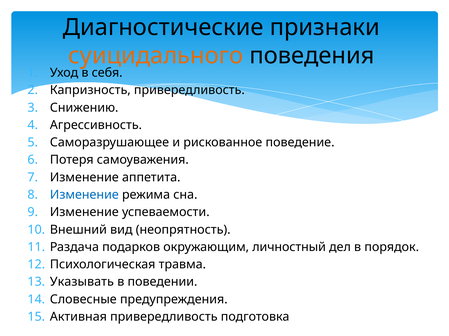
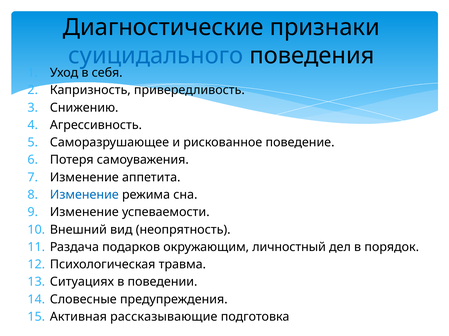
суицидального colour: orange -> blue (156, 56)
Указывать: Указывать -> Ситуациях (82, 282)
Активная привередливость: привередливость -> рассказывающие (164, 317)
